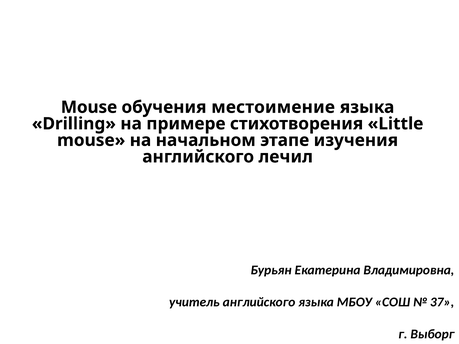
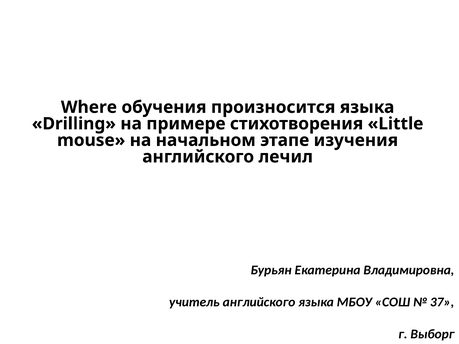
Mouse: Mouse -> Where (89, 107)
местоимение: местоимение -> произносится (273, 107)
